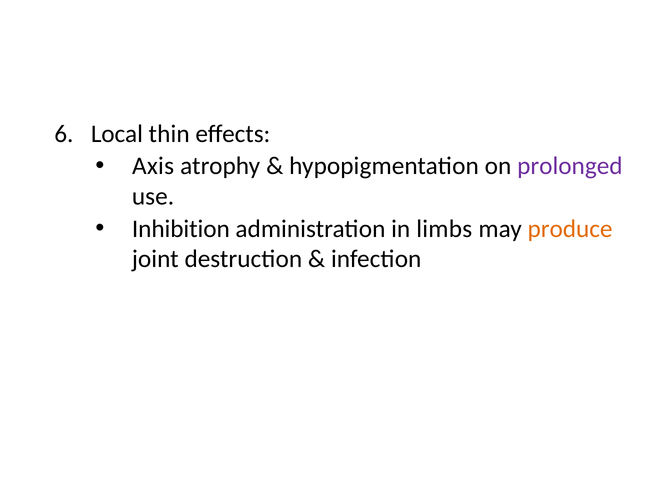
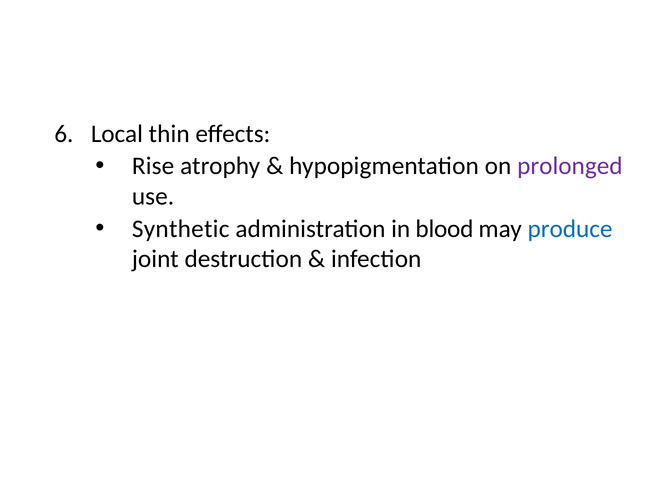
Axis: Axis -> Rise (153, 166)
Inhibition: Inhibition -> Synthetic (181, 229)
limbs: limbs -> blood (444, 229)
produce colour: orange -> blue (570, 229)
